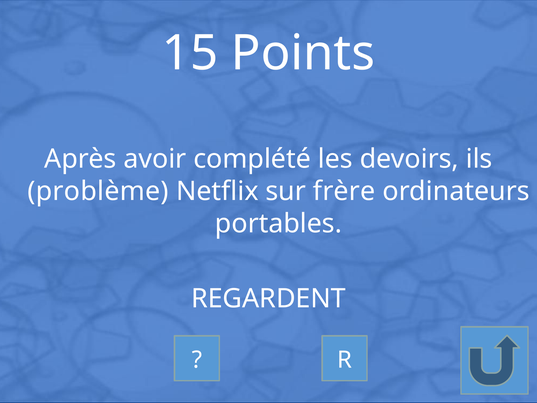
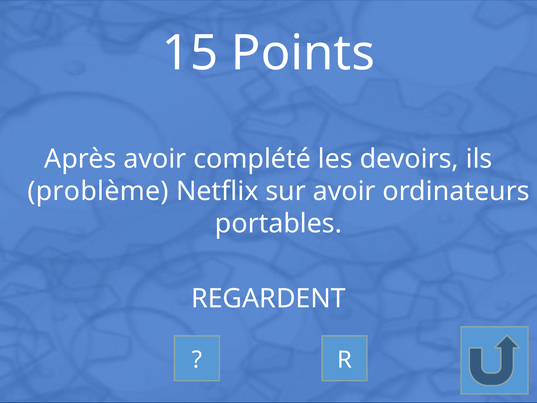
sur frère: frère -> avoir (344, 191)
